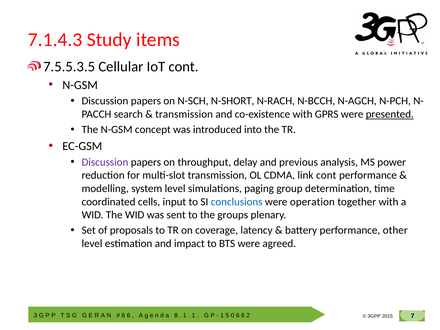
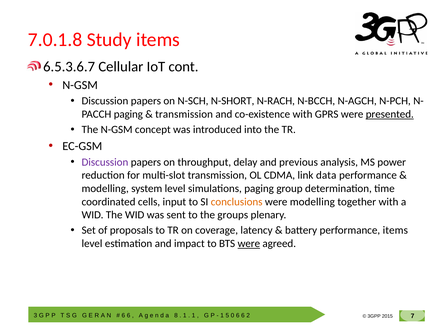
7.1.4.3: 7.1.4.3 -> 7.0.1.8 (55, 40)
7.5.5.3.5: 7.5.5.3.5 -> 6.5.3.6.7 (69, 67)
search: search -> paging (128, 114)
link cont: cont -> data (326, 175)
conclusions colour: blue -> orange (237, 202)
were operation: operation -> modelling (312, 202)
performance other: other -> items (395, 230)
were underline: none -> present (249, 244)
